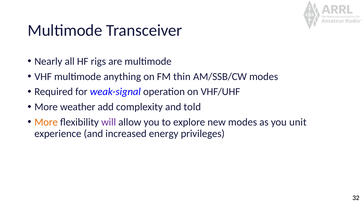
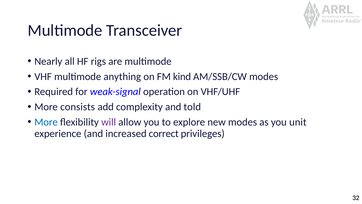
thin: thin -> kind (182, 76)
weather: weather -> consists (78, 107)
More colour: orange -> blue (46, 122)
energy: energy -> correct (164, 133)
